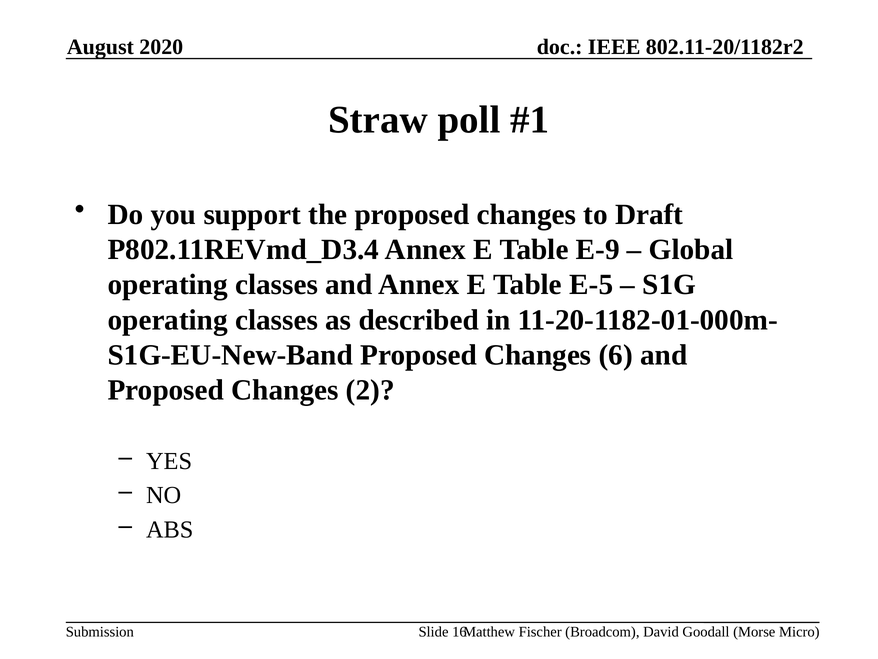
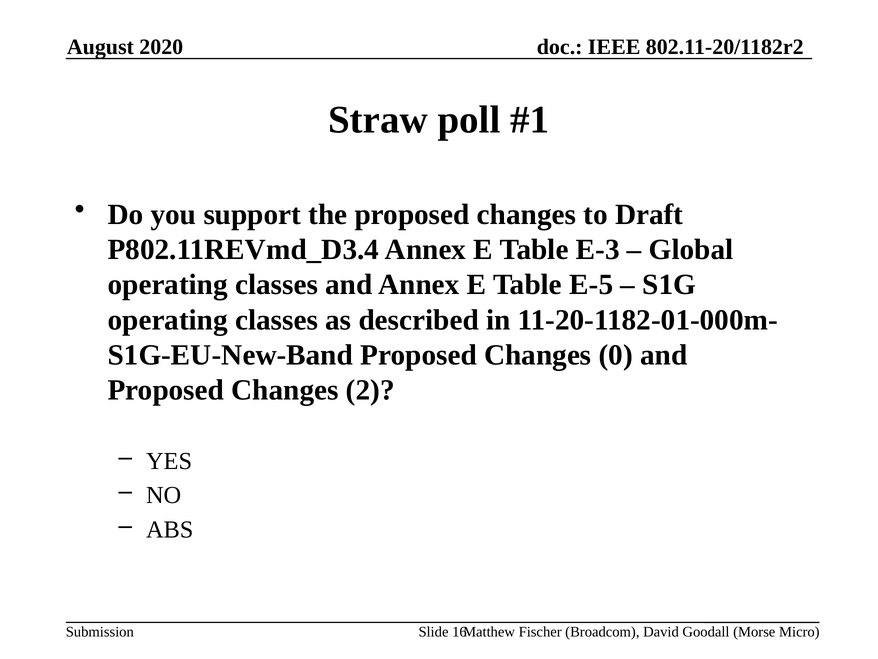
E-9: E-9 -> E-3 (598, 249)
6: 6 -> 0 (616, 355)
